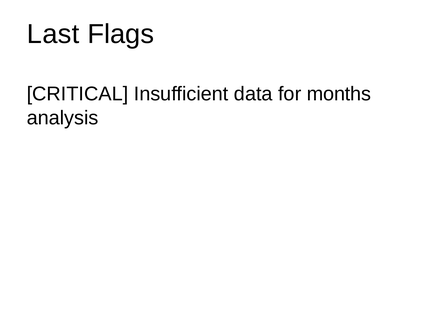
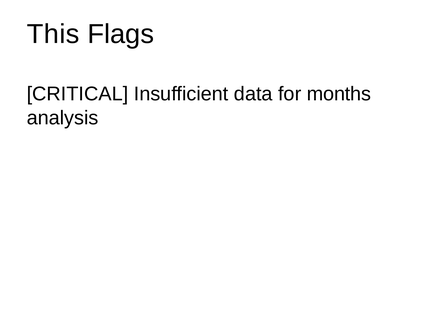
Last: Last -> This (53, 34)
